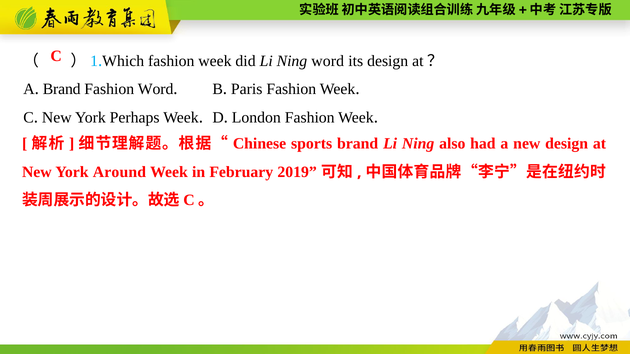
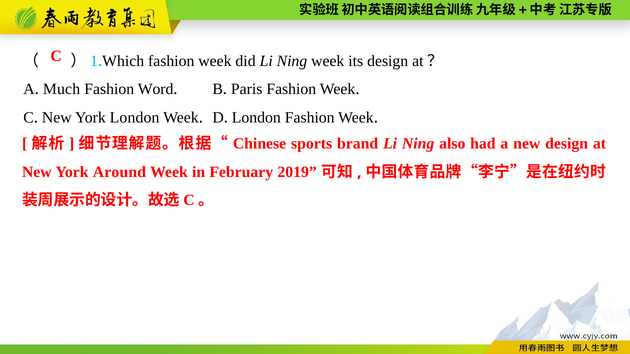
Ning word: word -> week (328, 61)
Brand: Brand -> Much (62, 89)
York Perhaps: Perhaps -> London (135, 118)
